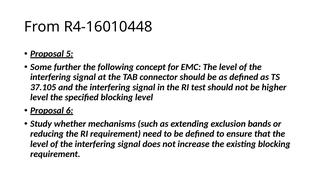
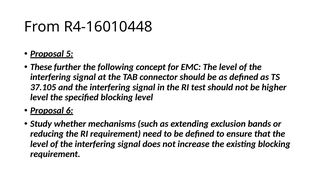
Some: Some -> These (41, 67)
